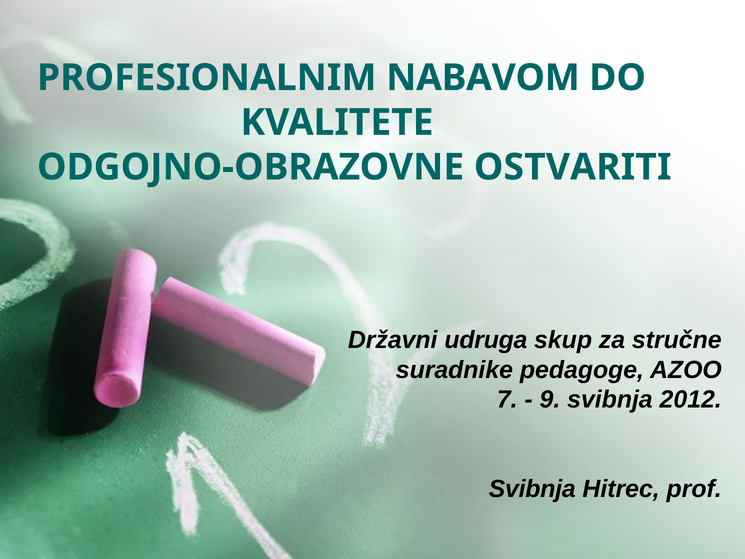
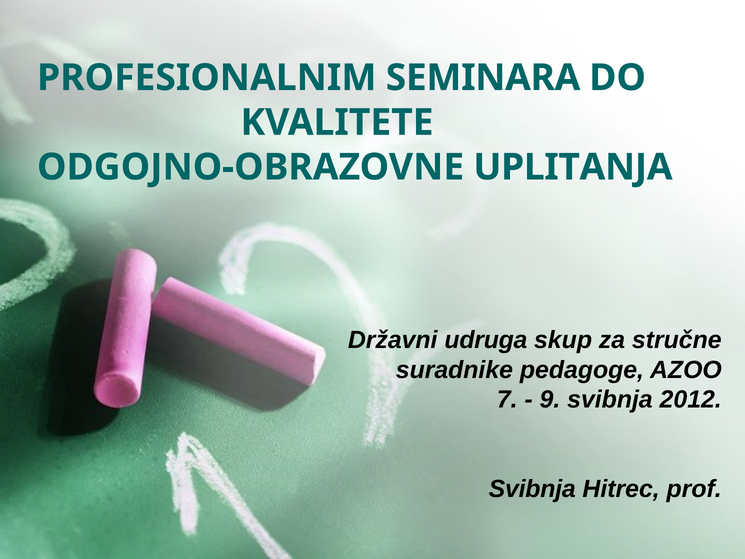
NABAVOM: NABAVOM -> SEMINARA (483, 78)
OSTVARITI: OSTVARITI -> UPLITANJA (573, 167)
